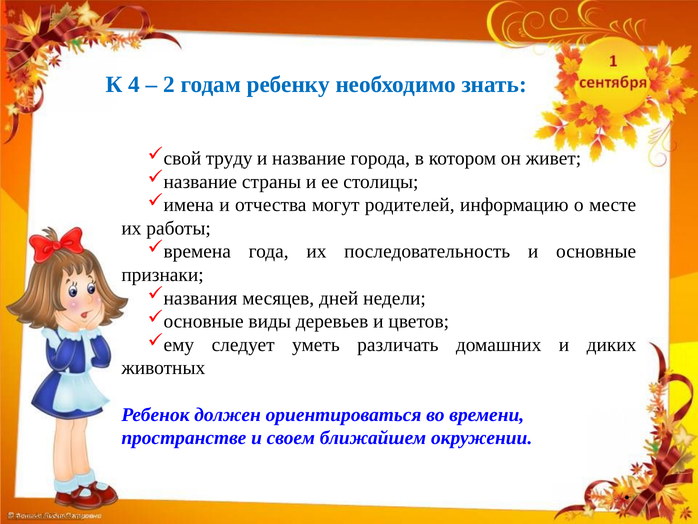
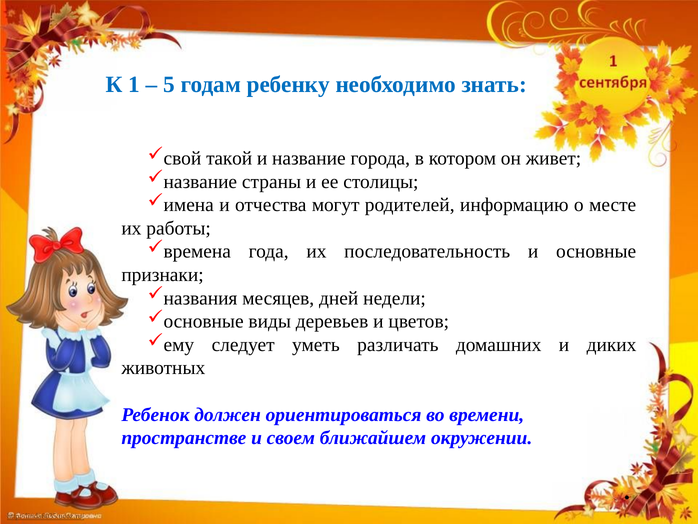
4: 4 -> 1 (134, 84)
2: 2 -> 5 (169, 84)
труду: труду -> такой (229, 158)
